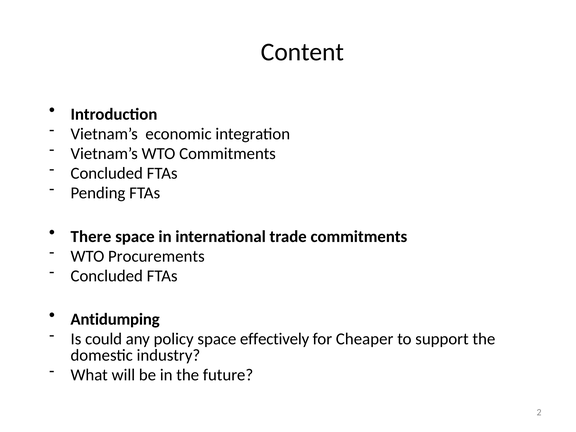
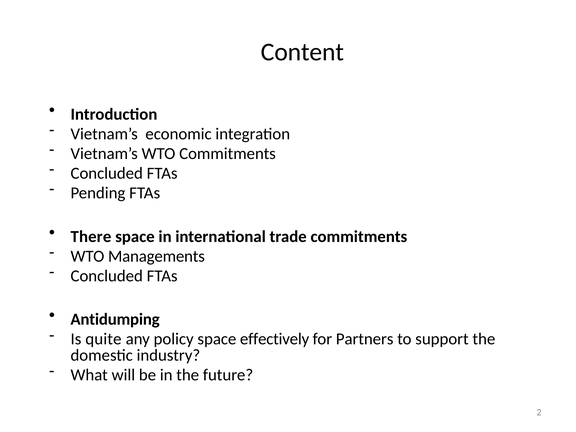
Procurements: Procurements -> Managements (156, 256)
could: could -> quite (103, 339)
Cheaper: Cheaper -> Partners (365, 339)
